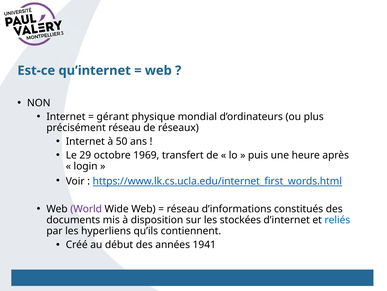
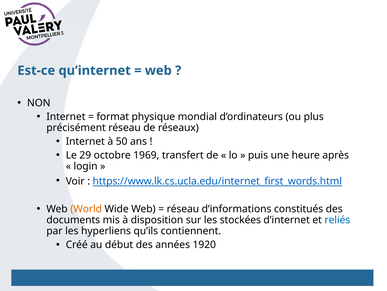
gérant: gérant -> format (113, 116)
World colour: purple -> orange (86, 208)
1941: 1941 -> 1920 (204, 244)
